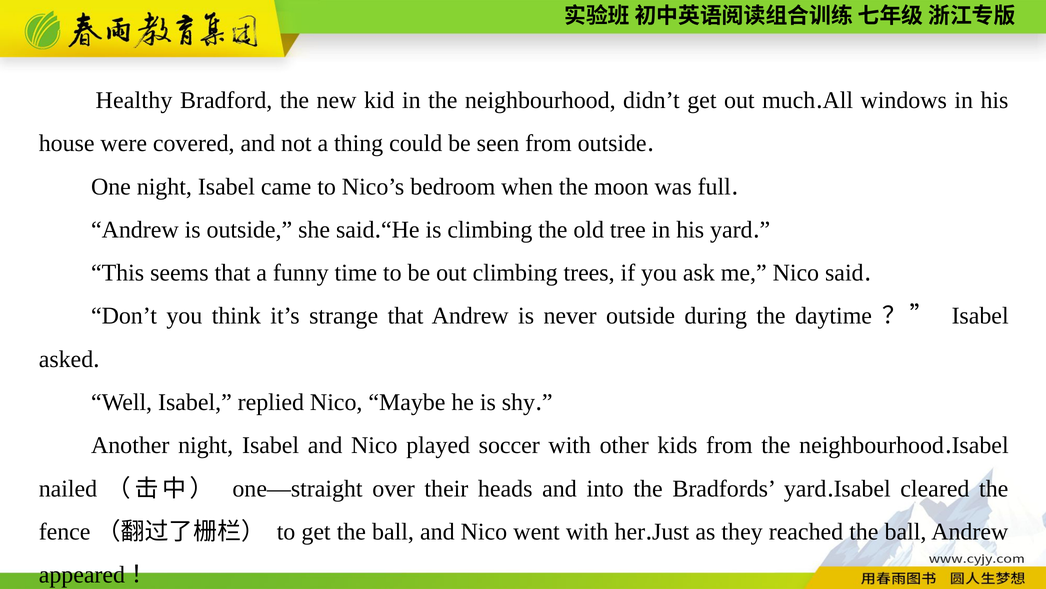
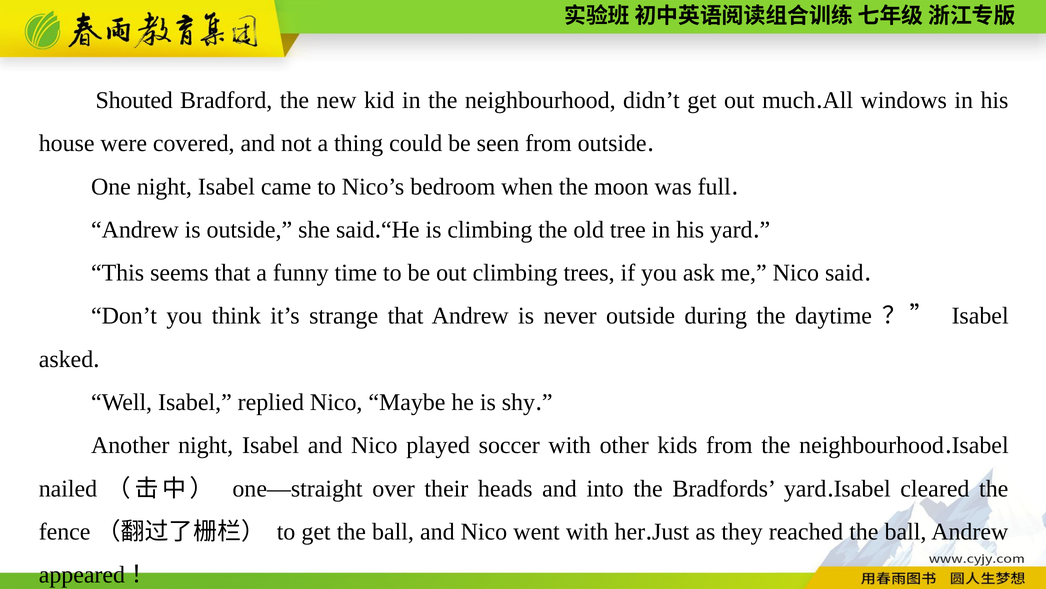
Healthy: Healthy -> Shouted (134, 100)
